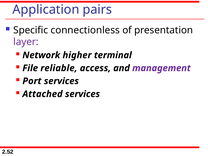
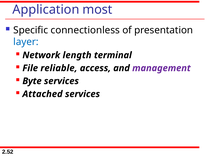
pairs: pairs -> most (97, 10)
layer colour: purple -> blue (26, 42)
higher: higher -> length (77, 55)
Port: Port -> Byte (32, 81)
